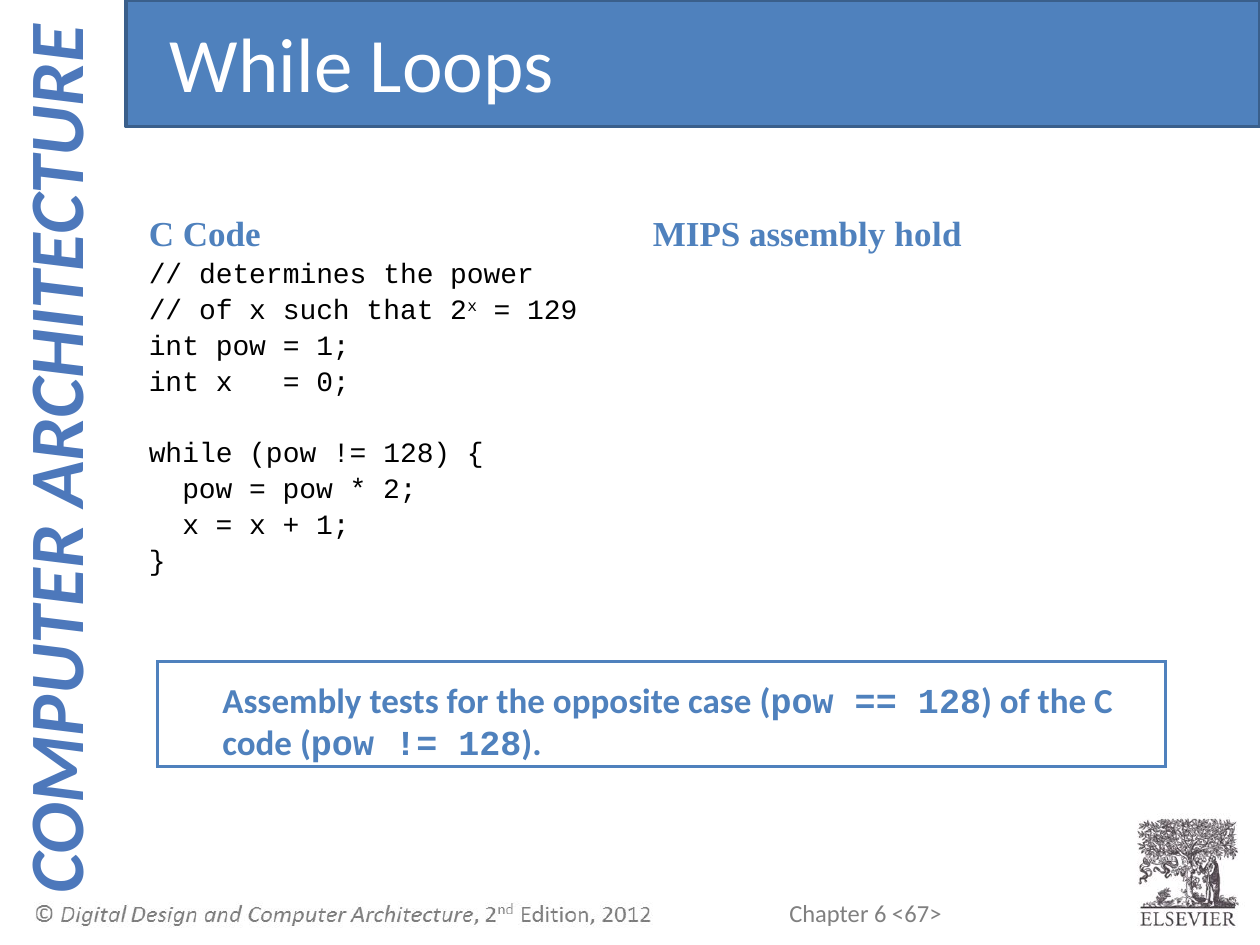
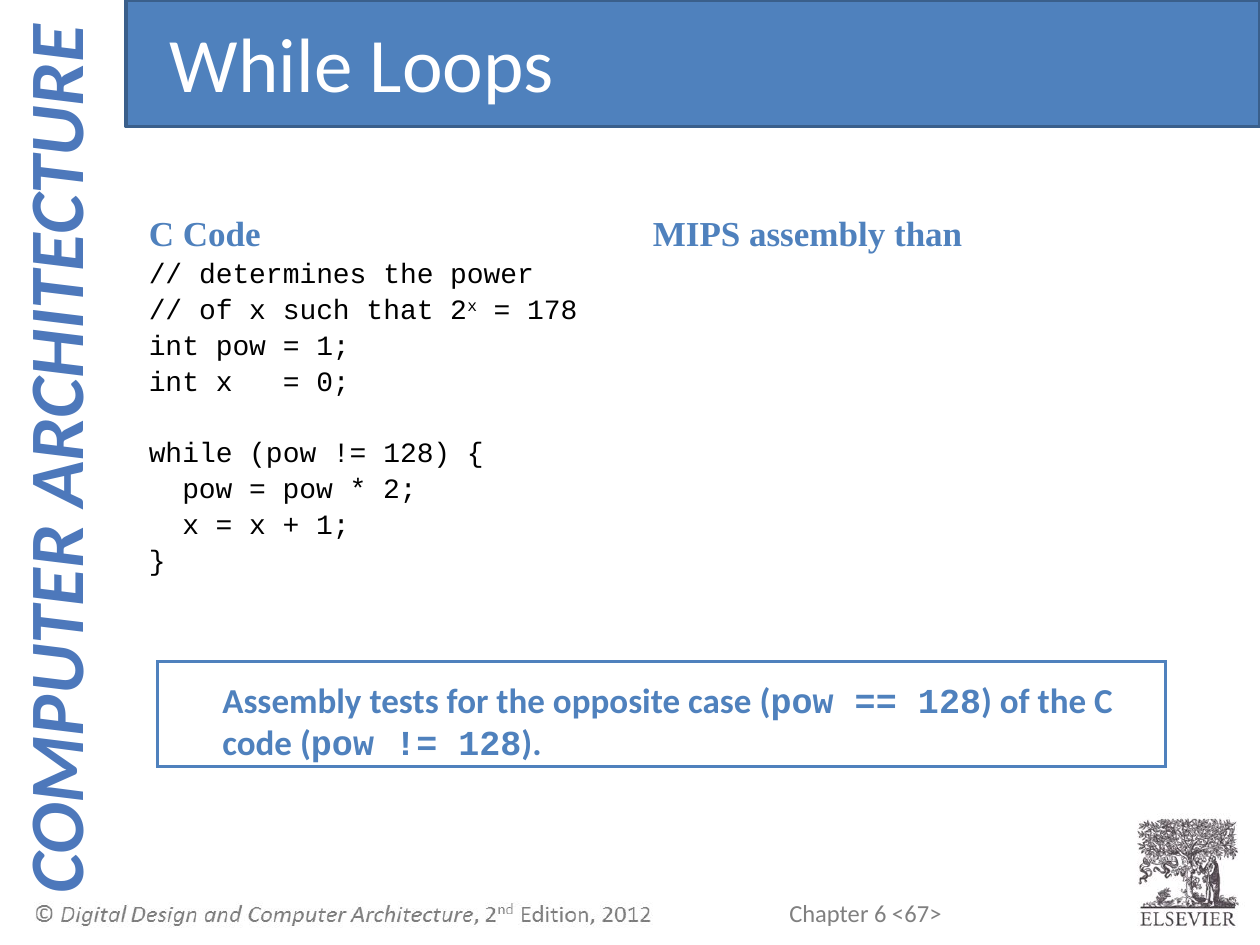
hold: hold -> than (928, 235)
129: 129 -> 178 (552, 310)
